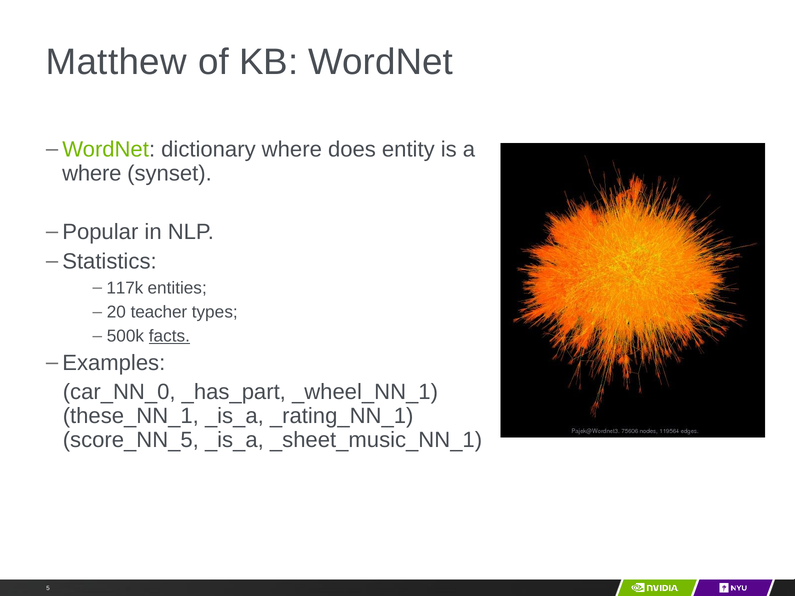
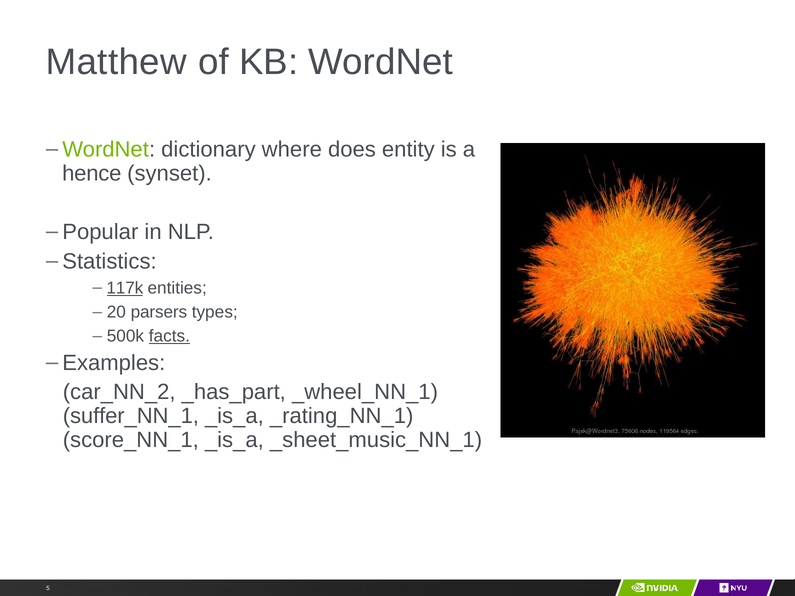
where: where -> hence (92, 173)
117k underline: none -> present (125, 288)
teacher: teacher -> parsers (159, 312)
car_NN_0: car_NN_0 -> car_NN_2 (119, 392)
these_NN_1: these_NN_1 -> suffer_NN_1 (131, 416)
score_NN_5: score_NN_5 -> score_NN_1 (131, 440)
